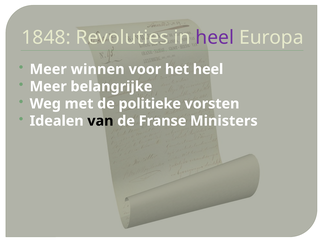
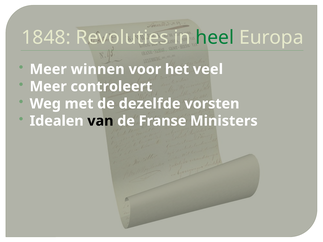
heel colour: purple -> green (215, 38)
het heel: heel -> veel (208, 69)
belangrijke: belangrijke -> controleert (111, 87)
politieke: politieke -> dezelfde (150, 104)
